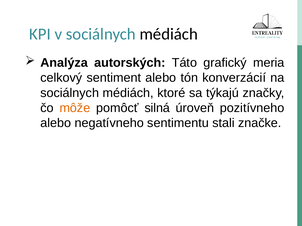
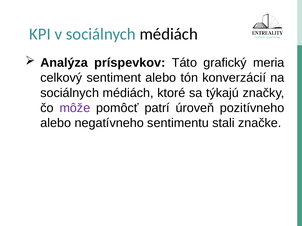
autorských: autorských -> príspevkov (130, 63)
môže colour: orange -> purple (75, 108)
silná: silná -> patrí (157, 108)
